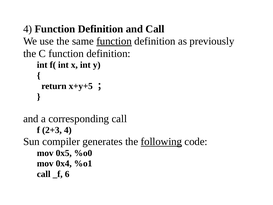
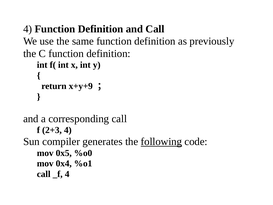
function underline: present -> none (114, 41)
x+y+5: x+y+5 -> x+y+9 (81, 86)
_f 6: 6 -> 4 (67, 174)
